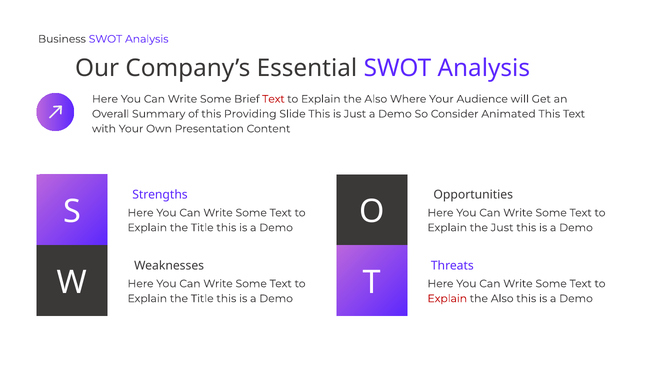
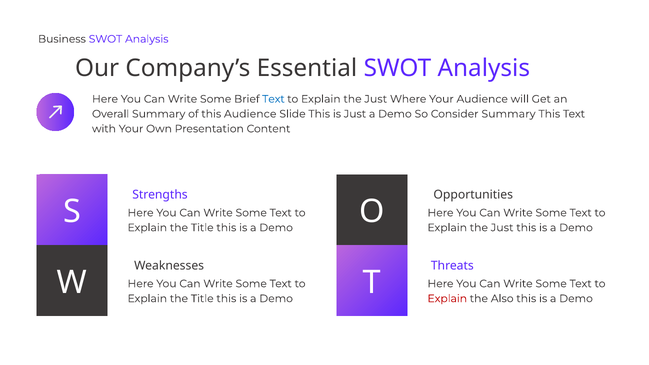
Text colour: red -> blue (273, 99)
Also: Also -> Just (376, 99)
this Providing: Providing -> Audience (250, 114)
Consider Animated: Animated -> Summary (508, 114)
